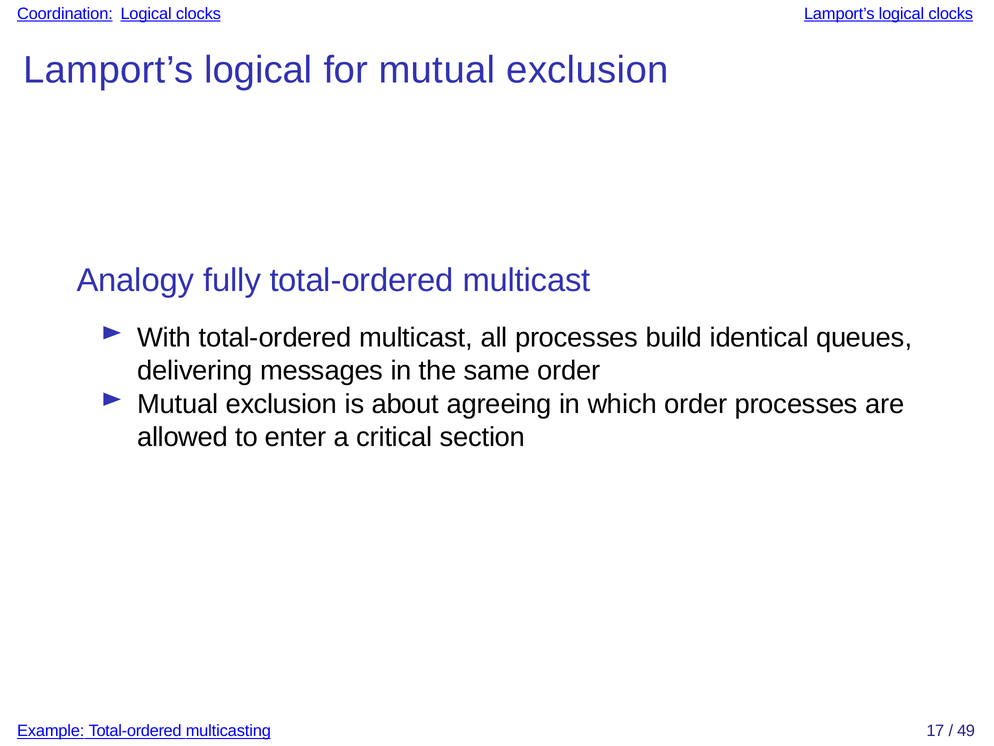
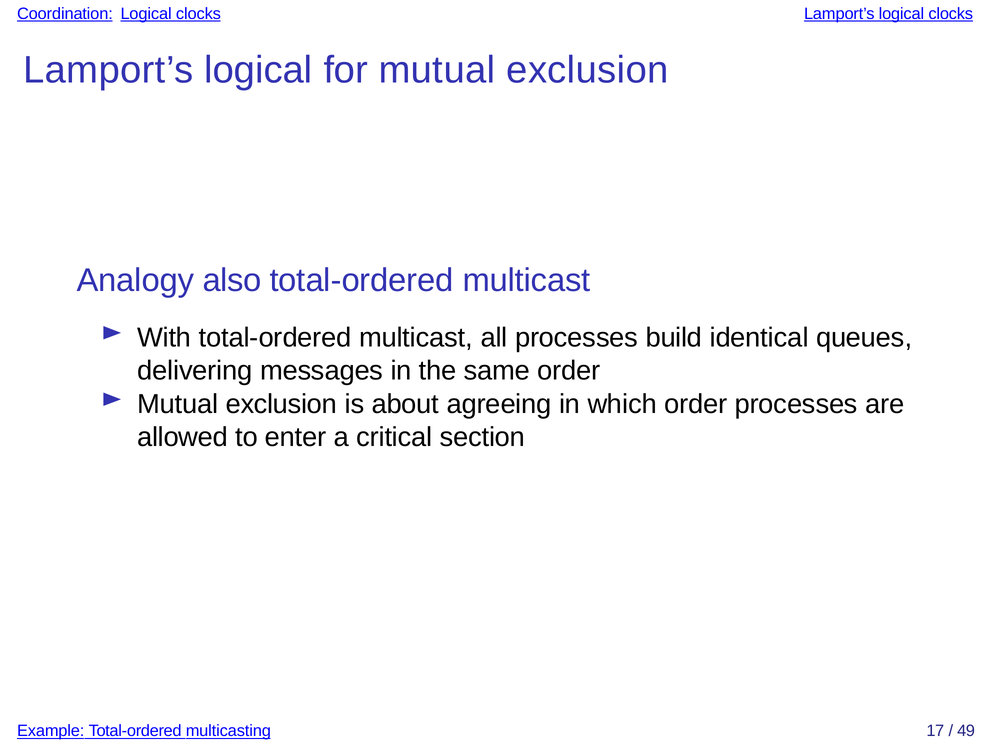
fully: fully -> also (232, 280)
